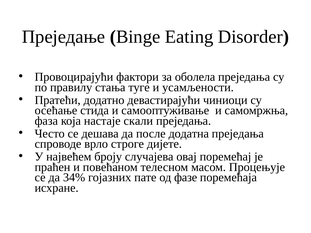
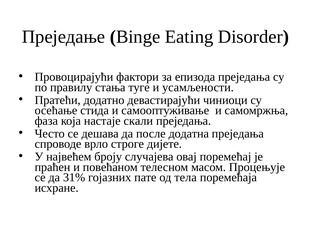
оболела: оболела -> епизода (195, 77)
34%: 34% -> 31% (74, 178)
фазе: фазе -> тела (186, 178)
